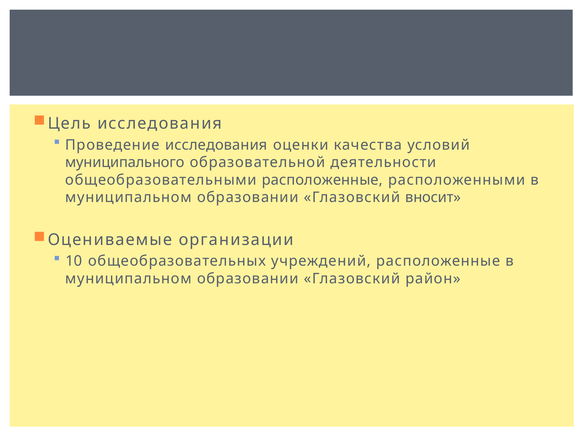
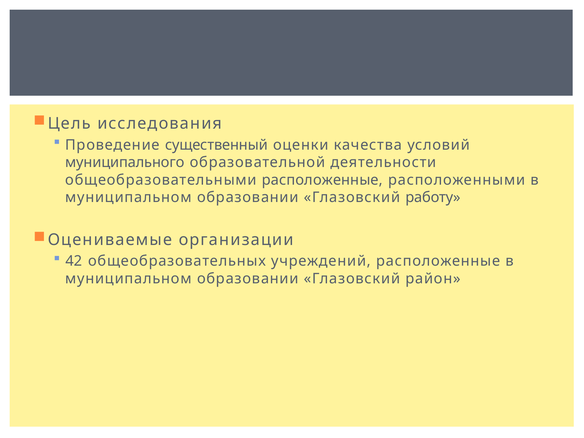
Проведение исследования: исследования -> существенный (216, 145)
вносит: вносит -> работу (433, 197)
10: 10 -> 42 (74, 261)
